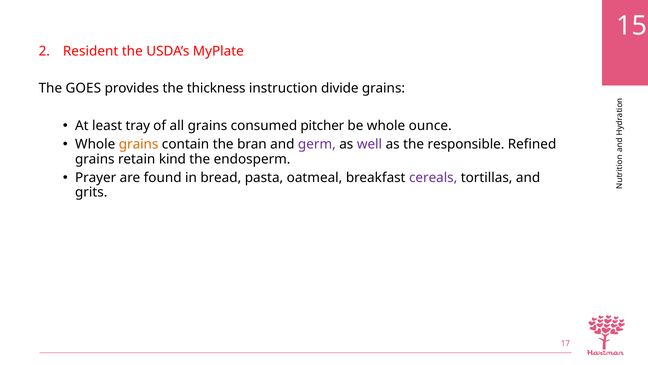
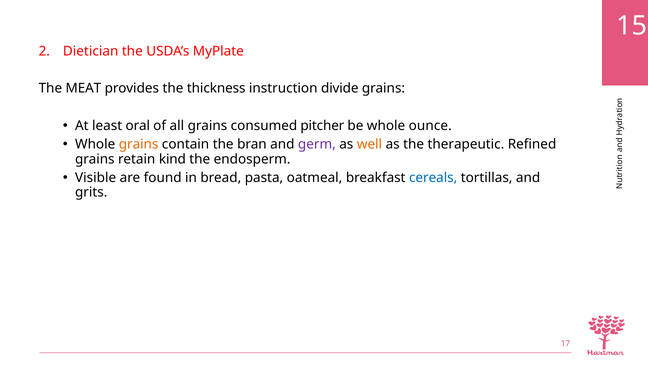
Resident: Resident -> Dietician (91, 51)
GOES: GOES -> MEAT (83, 88)
tray: tray -> oral (138, 126)
well colour: purple -> orange (369, 144)
responsible: responsible -> therapeutic (466, 144)
Prayer: Prayer -> Visible (96, 178)
cereals colour: purple -> blue (433, 178)
